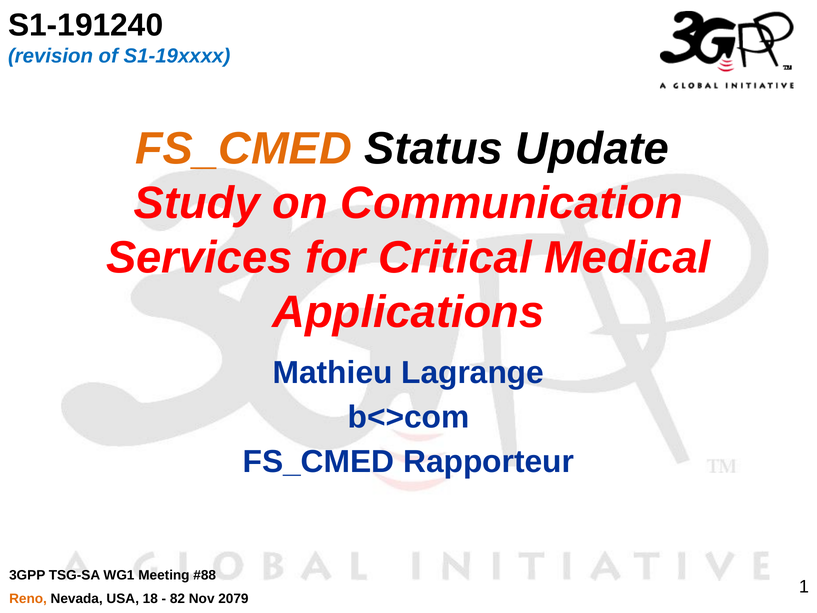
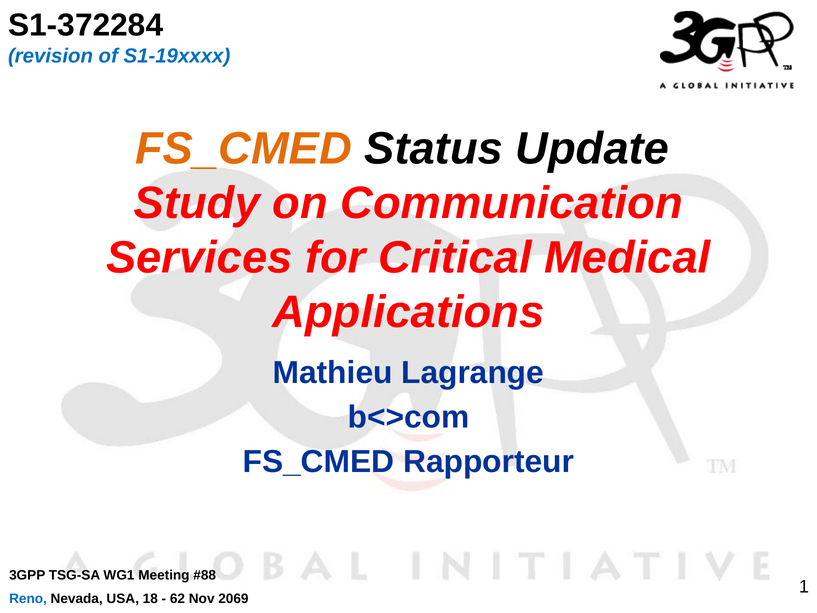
S1-191240: S1-191240 -> S1-372284 (86, 25)
Reno colour: orange -> blue (28, 598)
82: 82 -> 62 (177, 598)
2079: 2079 -> 2069 (233, 598)
